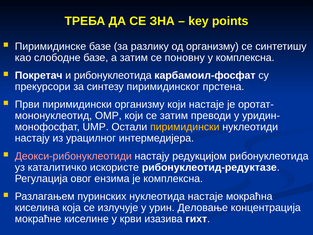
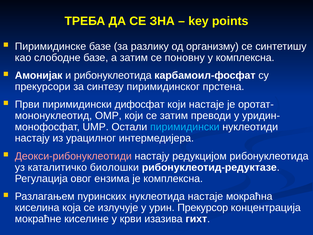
Покретач: Покретач -> Амонијак (39, 75)
пиримидински организму: организму -> дифосфат (140, 104)
пиримидински colour: yellow -> light blue (185, 127)
искористе: искористе -> биолошки (114, 167)
Деловање: Деловање -> Прекурсор (203, 207)
